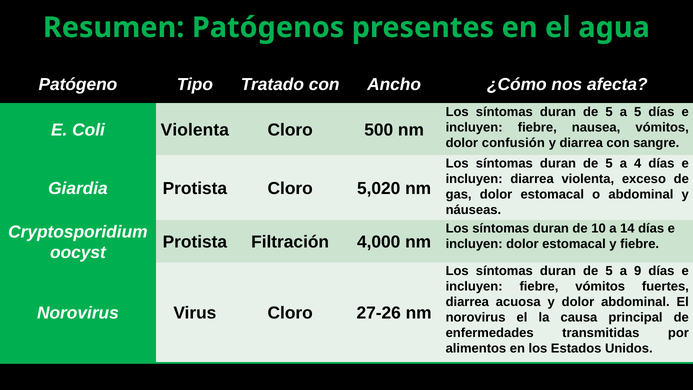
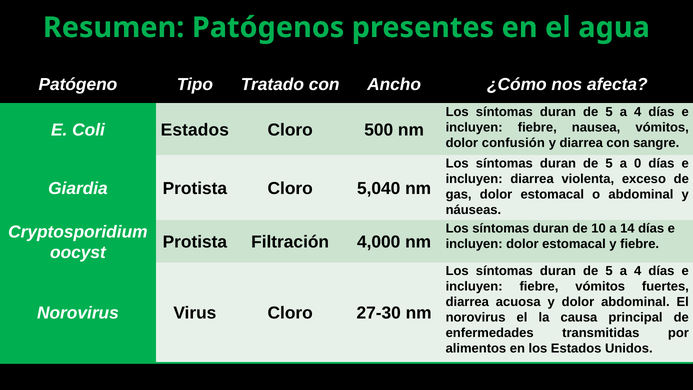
5: 5 -> 4 (638, 112)
Coli Violenta: Violenta -> Estados (195, 130)
4: 4 -> 0 (638, 163)
5,020: 5,020 -> 5,040 (379, 188)
9: 9 -> 4 (638, 271)
27-26: 27-26 -> 27-30 (379, 313)
